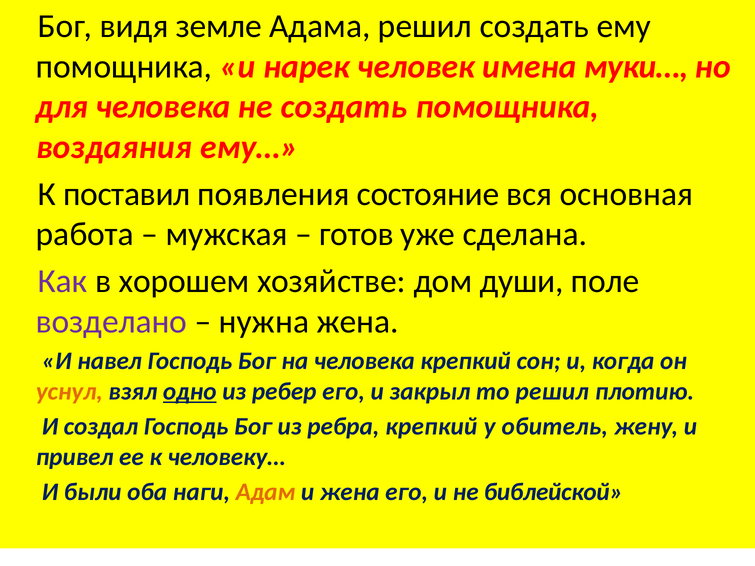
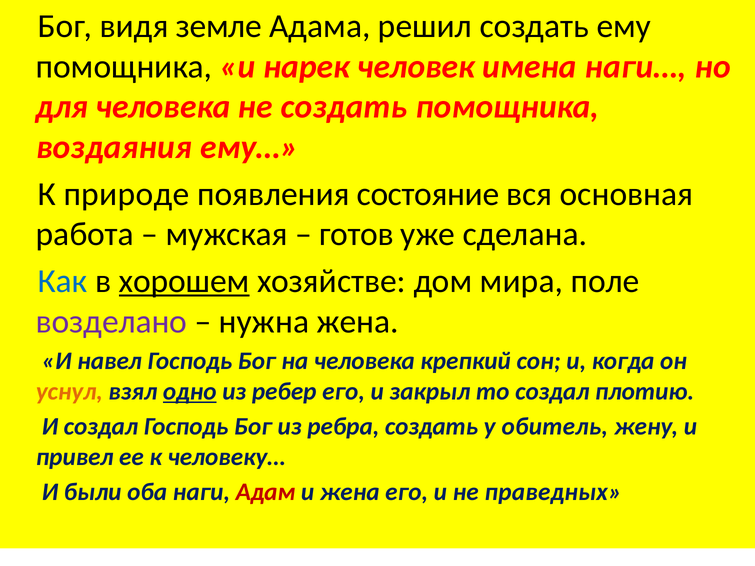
муки…: муки… -> наги… (636, 67)
поставил: поставил -> природе (126, 194)
Как colour: purple -> blue (63, 281)
хорошем underline: none -> present (184, 281)
души: души -> мира (522, 281)
то решил: решил -> создал (552, 392)
ребра крепкий: крепкий -> создать (432, 427)
Адам colour: orange -> red (266, 492)
библейской: библейской -> праведных (553, 492)
